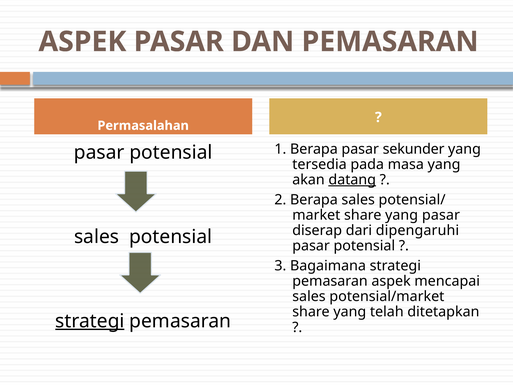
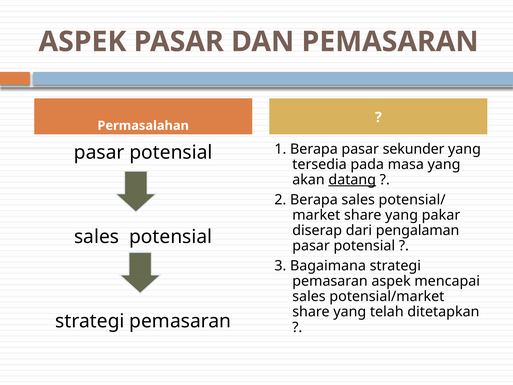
yang pasar: pasar -> pakar (441, 215)
dipengaruhi: dipengaruhi -> pengalaman (418, 230)
strategi underline: present -> none (90, 321)
